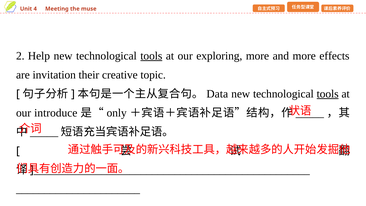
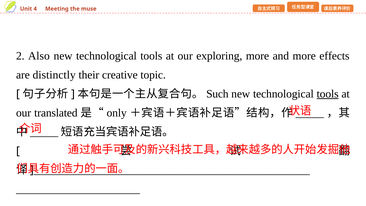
Help: Help -> Also (39, 56)
tools underline: present -> none (151, 56)
invitation: invitation -> distinctly (54, 75)
Data: Data -> Such (217, 94)
introduce: introduce -> translated (56, 113)
